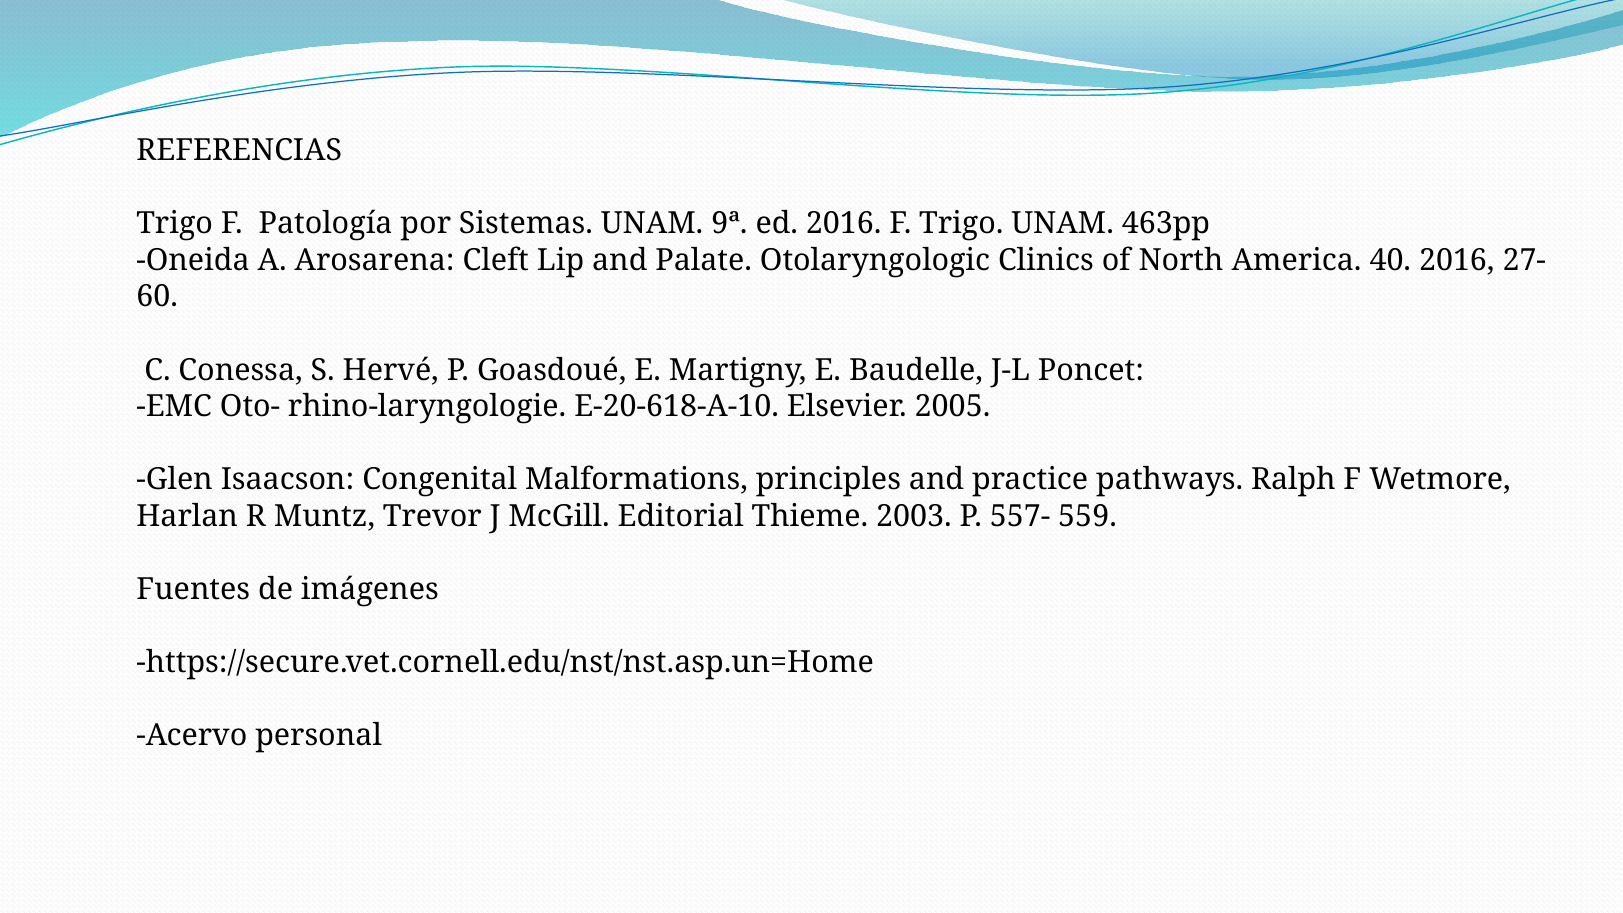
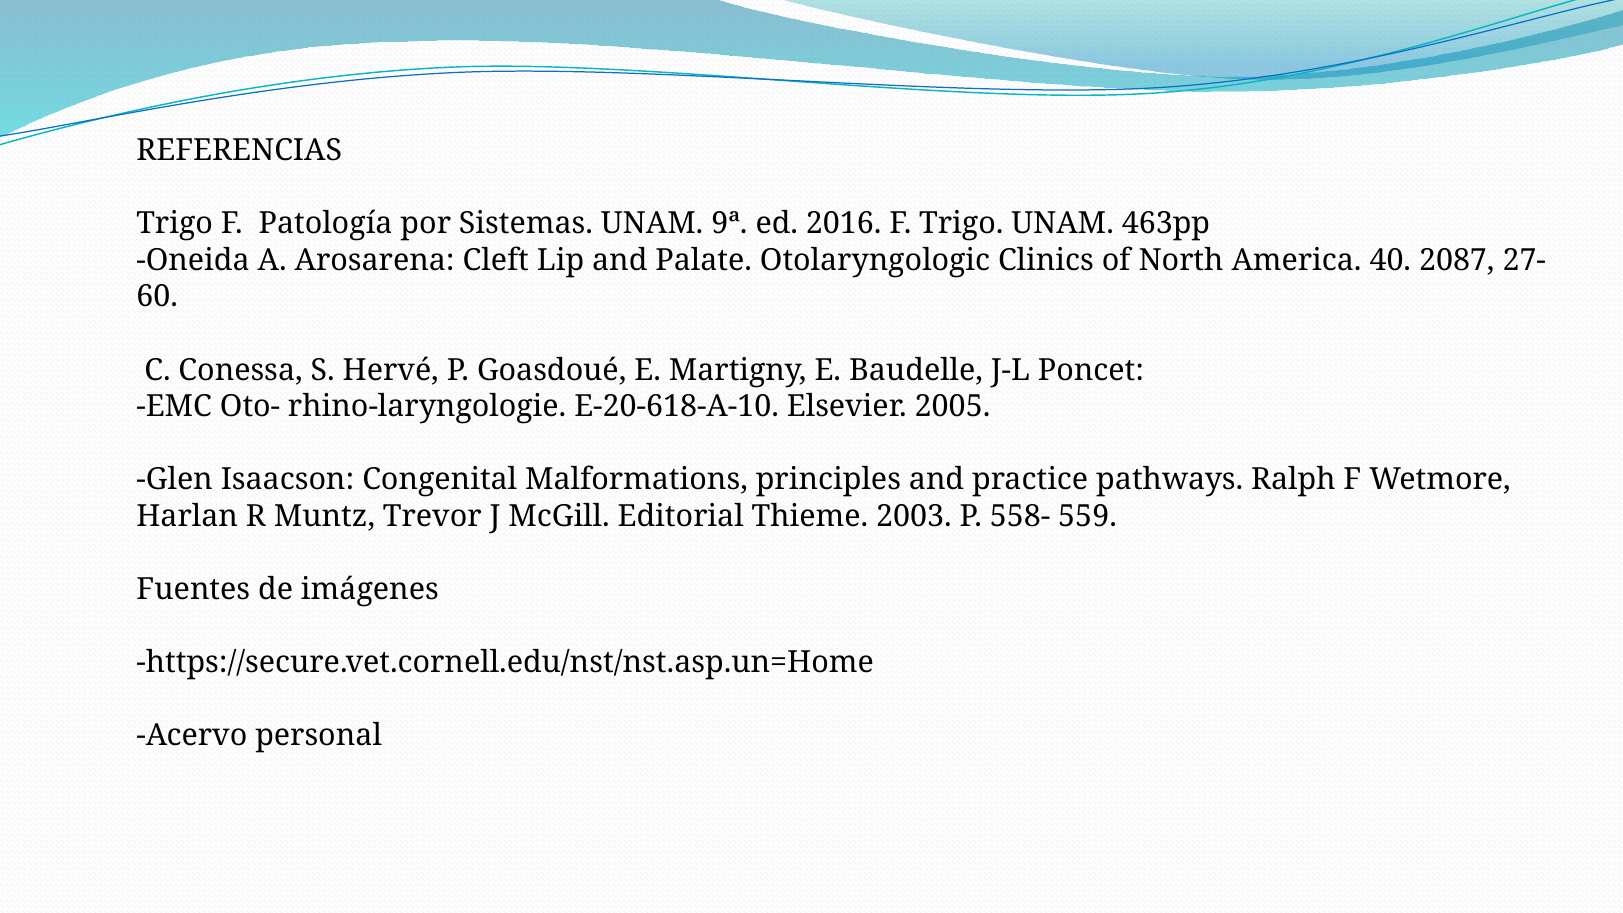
40 2016: 2016 -> 2087 (1457, 260)
557-: 557- -> 558- (1020, 516)
